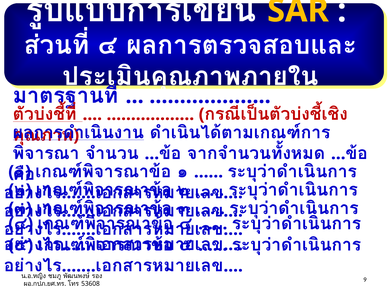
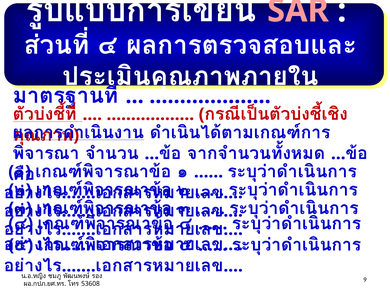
SAR colour: yellow -> pink (298, 11)
